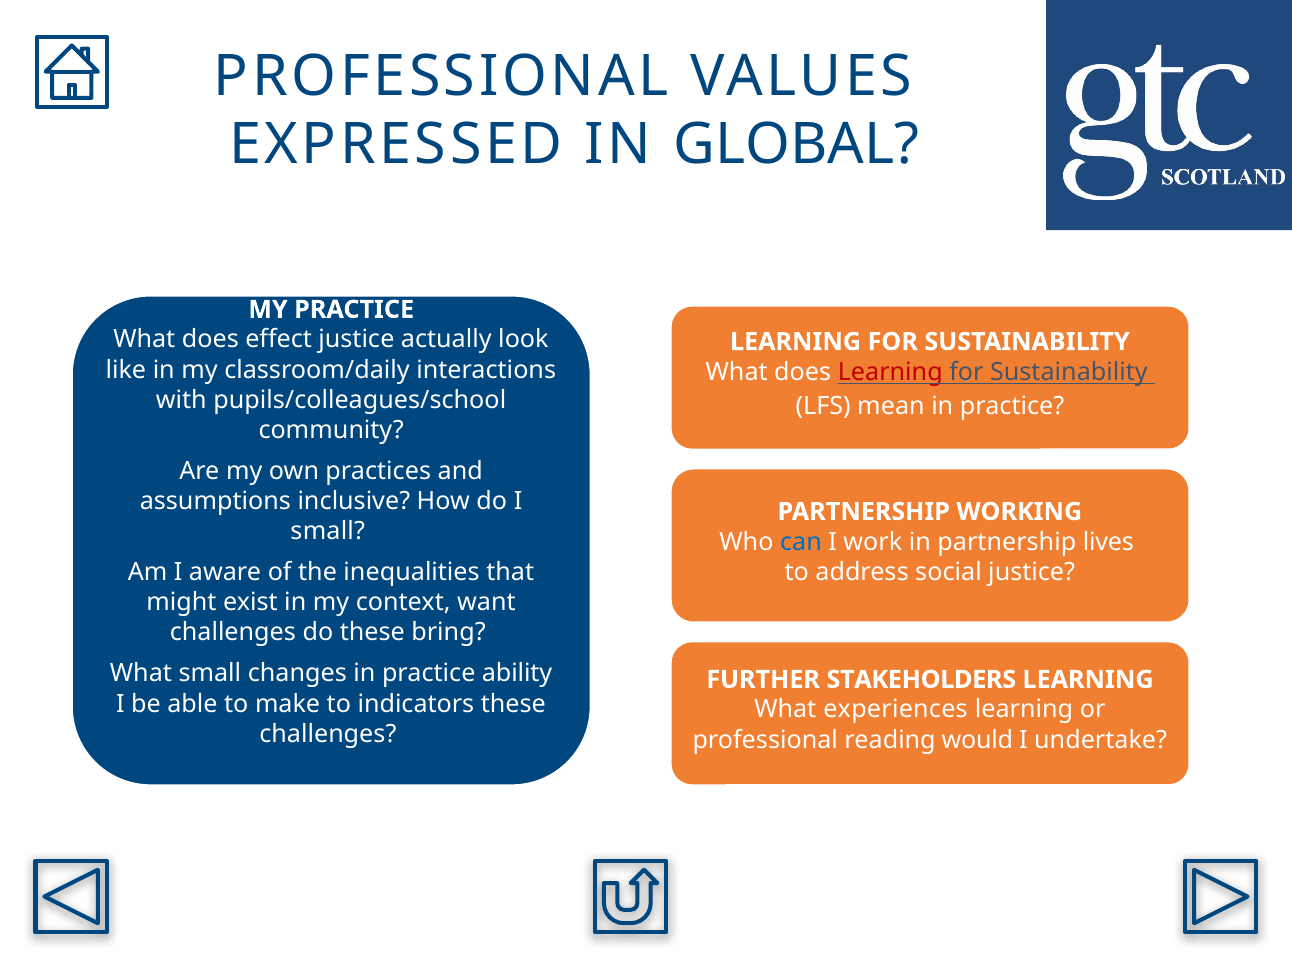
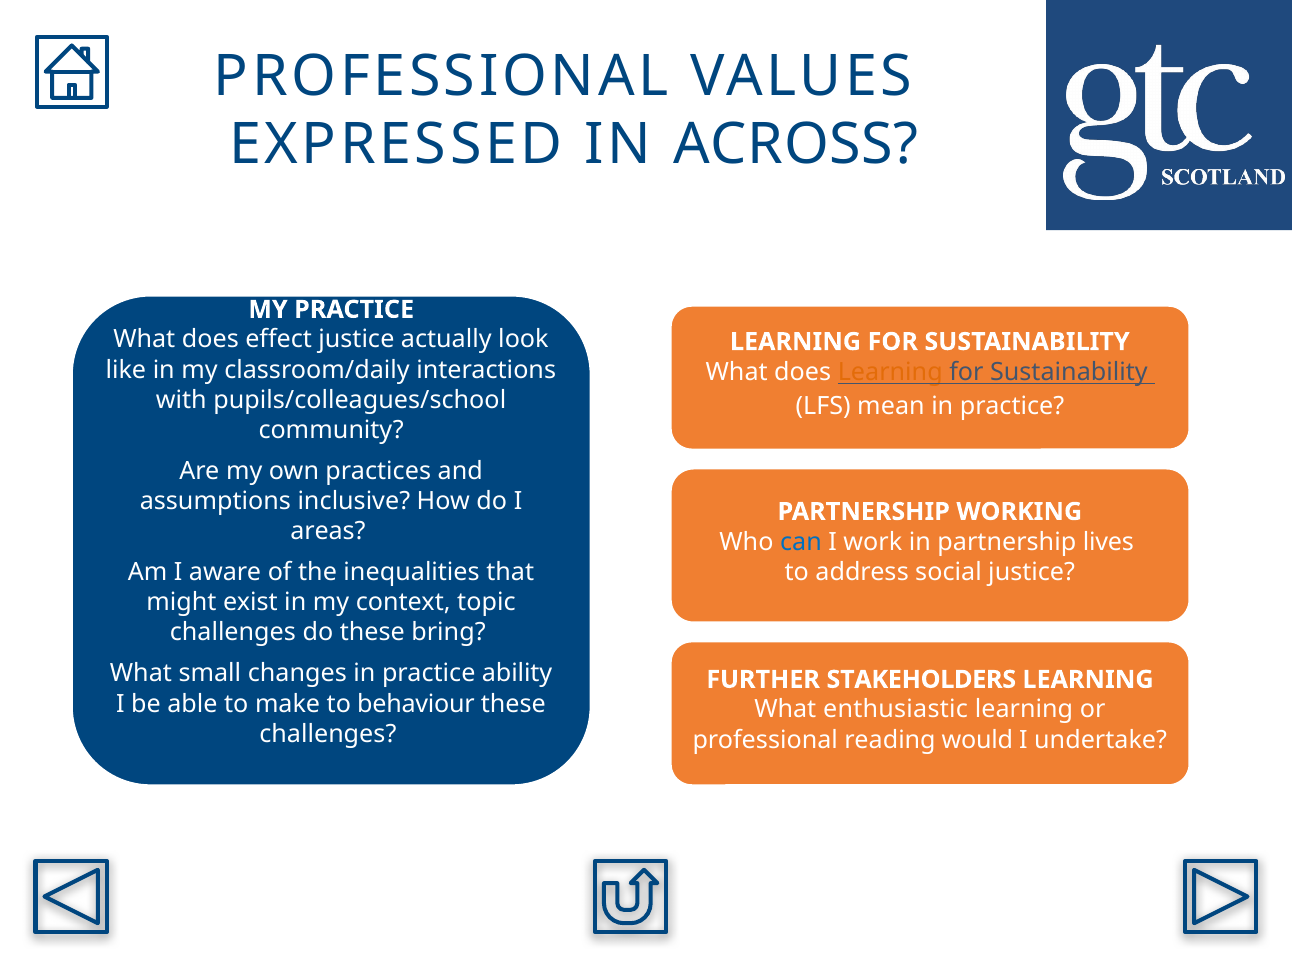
GLOBAL: GLOBAL -> ACROSS (796, 145)
Learning colour: red -> orange (890, 372)
small: small -> areas (328, 531)
want: want -> topic (486, 603)
indicators: indicators -> behaviour (416, 704)
experiences: experiences -> enthusiastic (896, 710)
